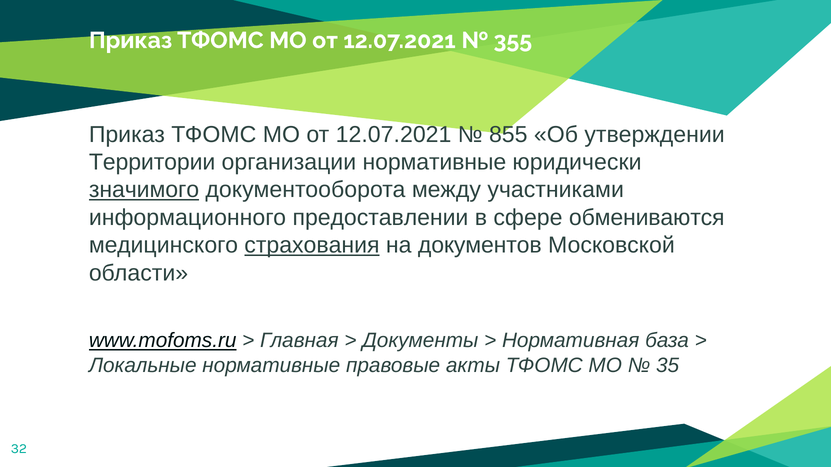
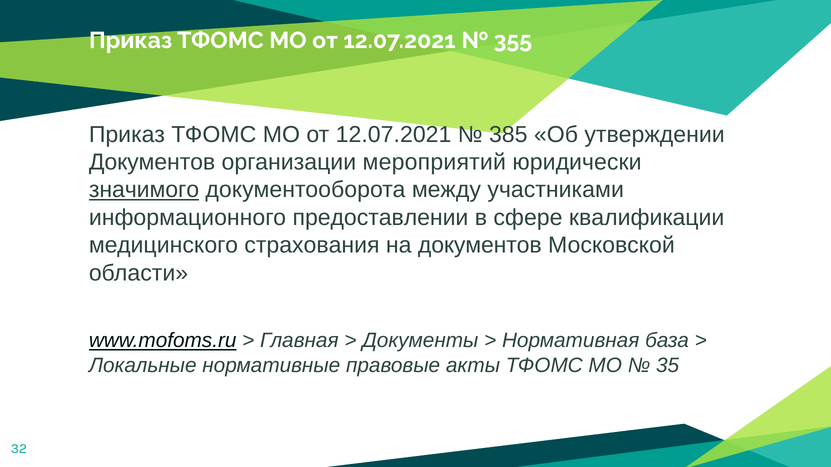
855: 855 -> 385 (508, 135)
Территории: Территории -> Документов (152, 162)
организации нормативные: нормативные -> мероприятий (434, 162)
обмениваются: обмениваются -> квалификации (647, 218)
страхования underline: present -> none (312, 245)
